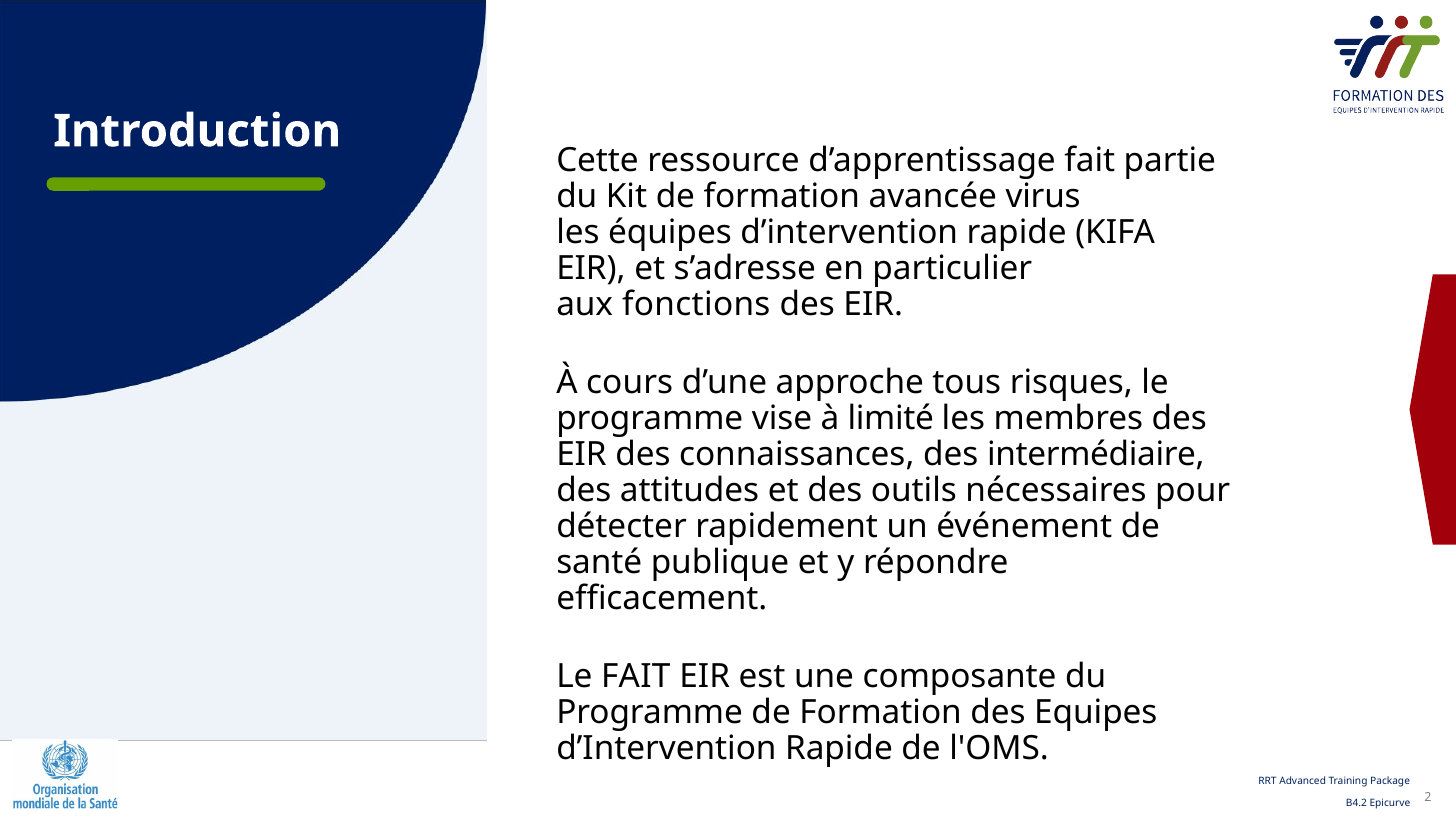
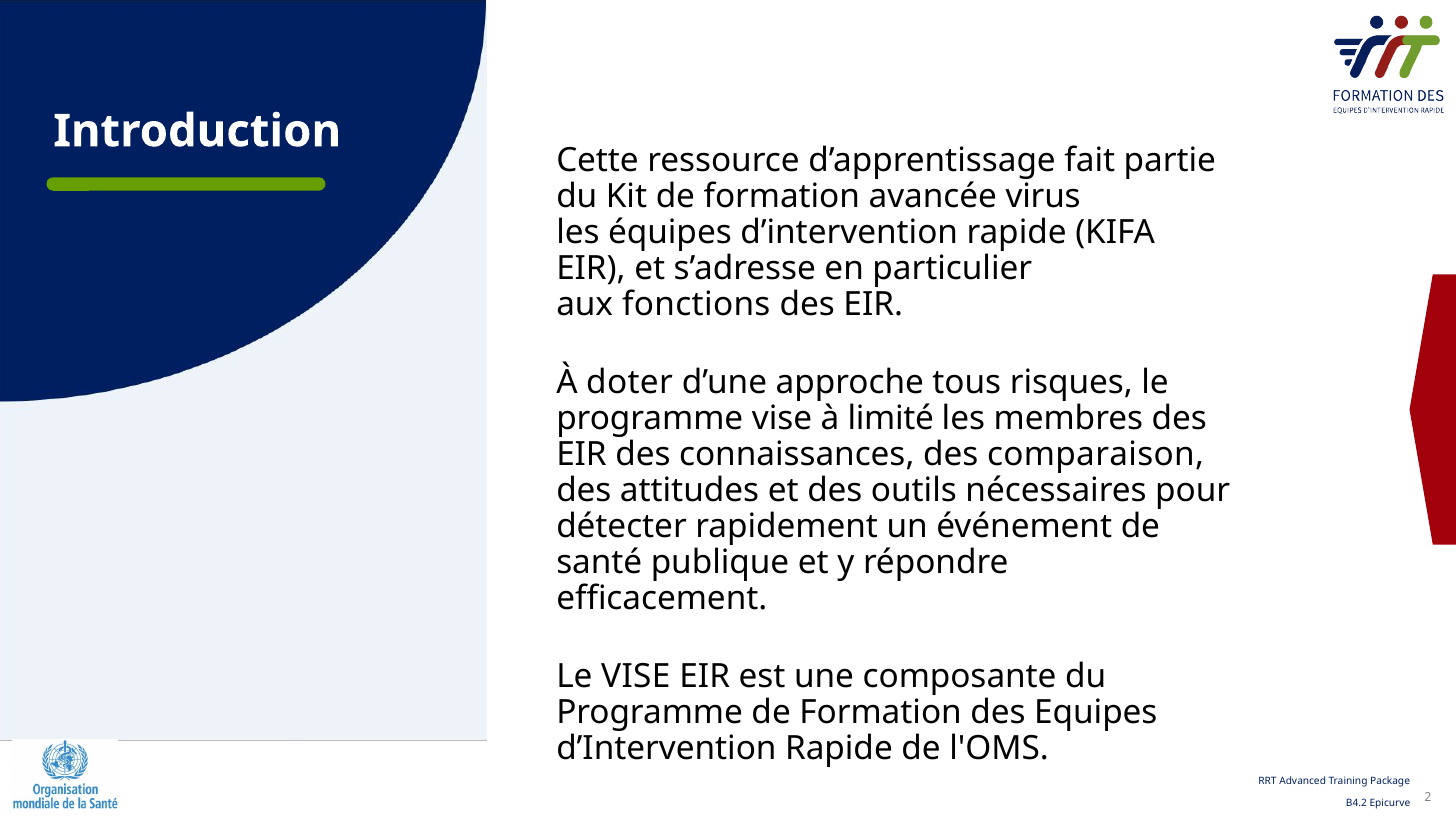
cours: cours -> doter (630, 382)
intermédiaire: intermédiaire -> comparaison (1096, 455)
Le FAIT: FAIT -> VISE (636, 677)
